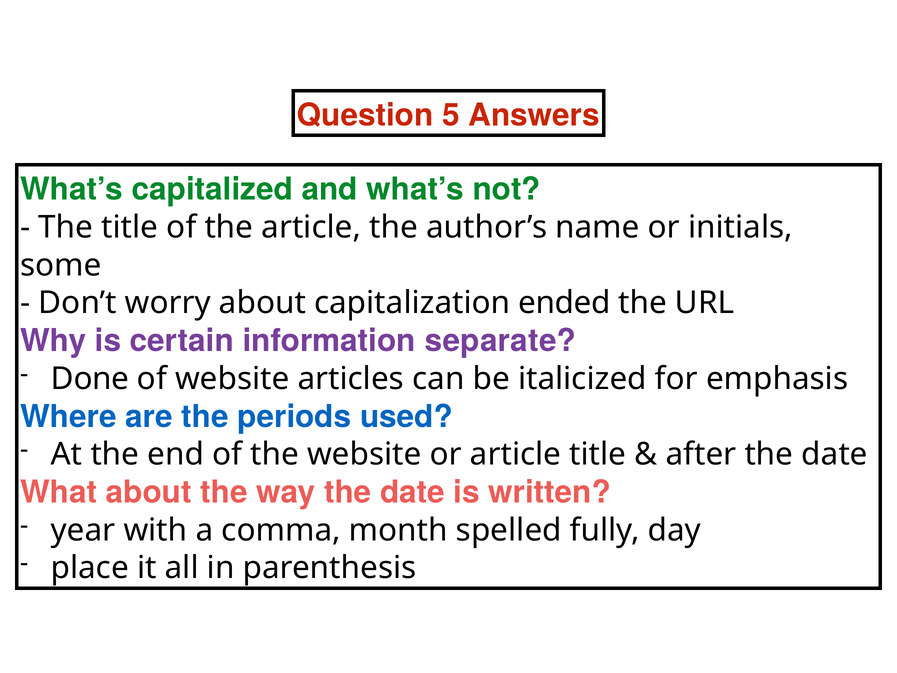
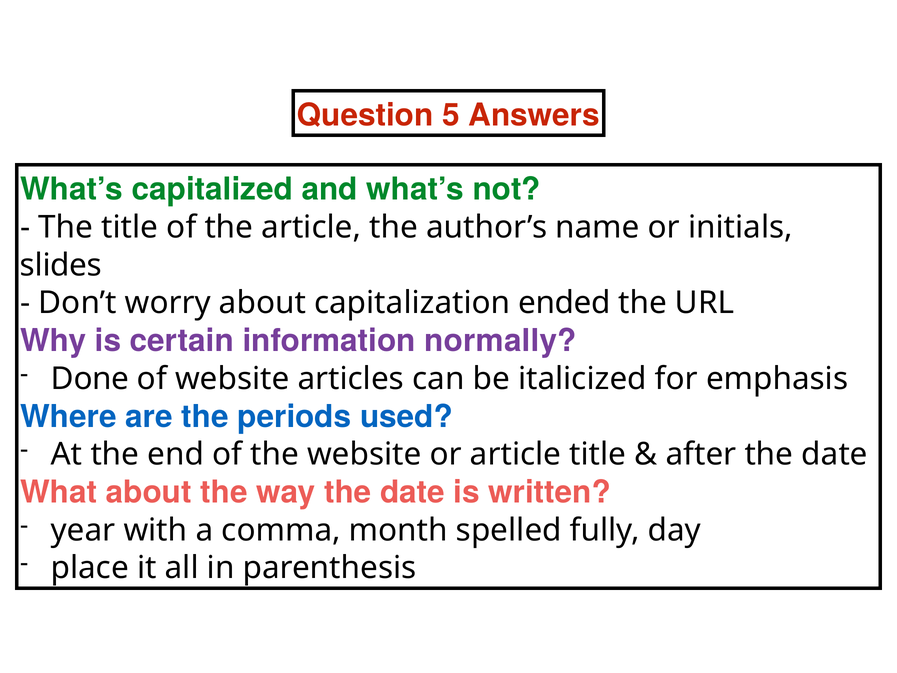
some: some -> slides (61, 265)
separate: separate -> normally (501, 341)
